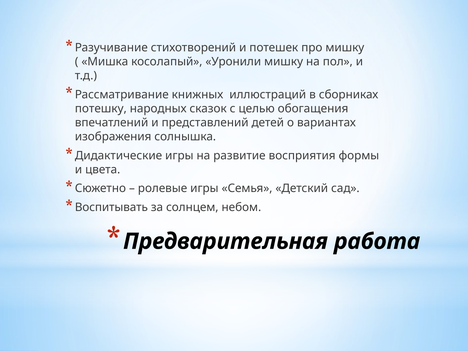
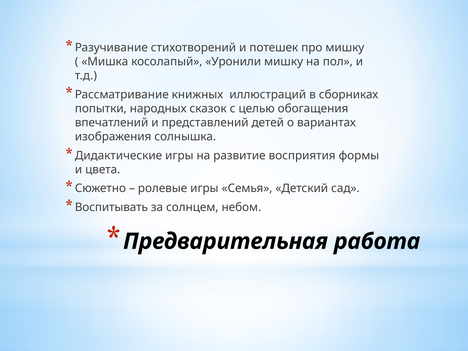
потешку: потешку -> попытки (101, 109)
